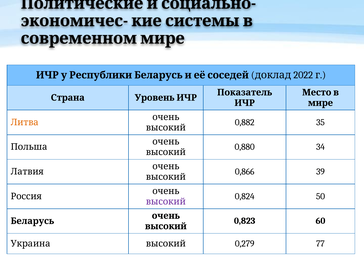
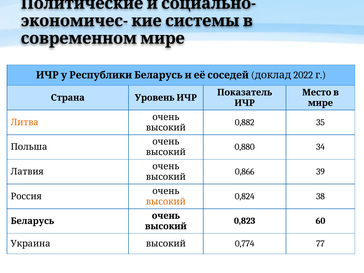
50: 50 -> 38 (320, 196)
высокий colour: purple -> orange (166, 202)
0,279: 0,279 -> 0,774 (245, 244)
